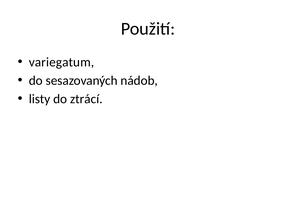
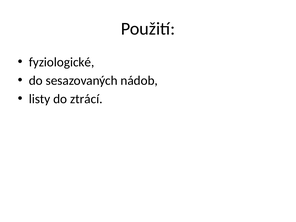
variegatum: variegatum -> fyziologické (62, 62)
